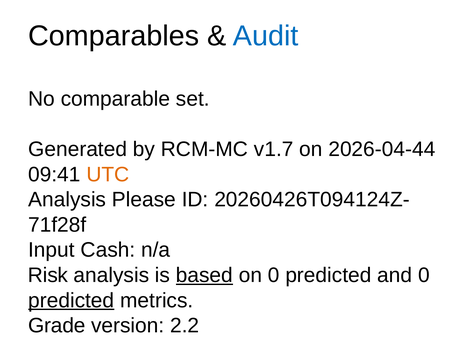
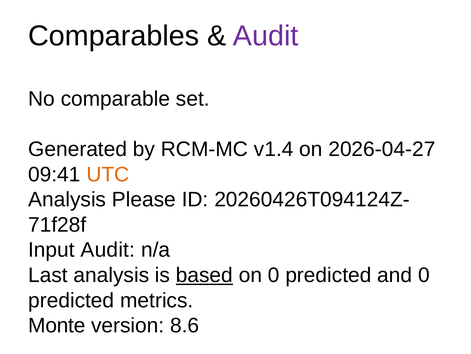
Audit colour: blue -> purple (266, 36)
v1.7: v1.7 -> v1.4 (274, 149)
2026-04-44: 2026-04-44 -> 2026-04-27 (382, 149)
Input Cash: Cash -> Audit (108, 250)
Risk: Risk -> Last (48, 275)
predicted underline: present -> none (71, 300)
Grade: Grade -> Monte (57, 325)
2.2: 2.2 -> 8.6 (185, 325)
